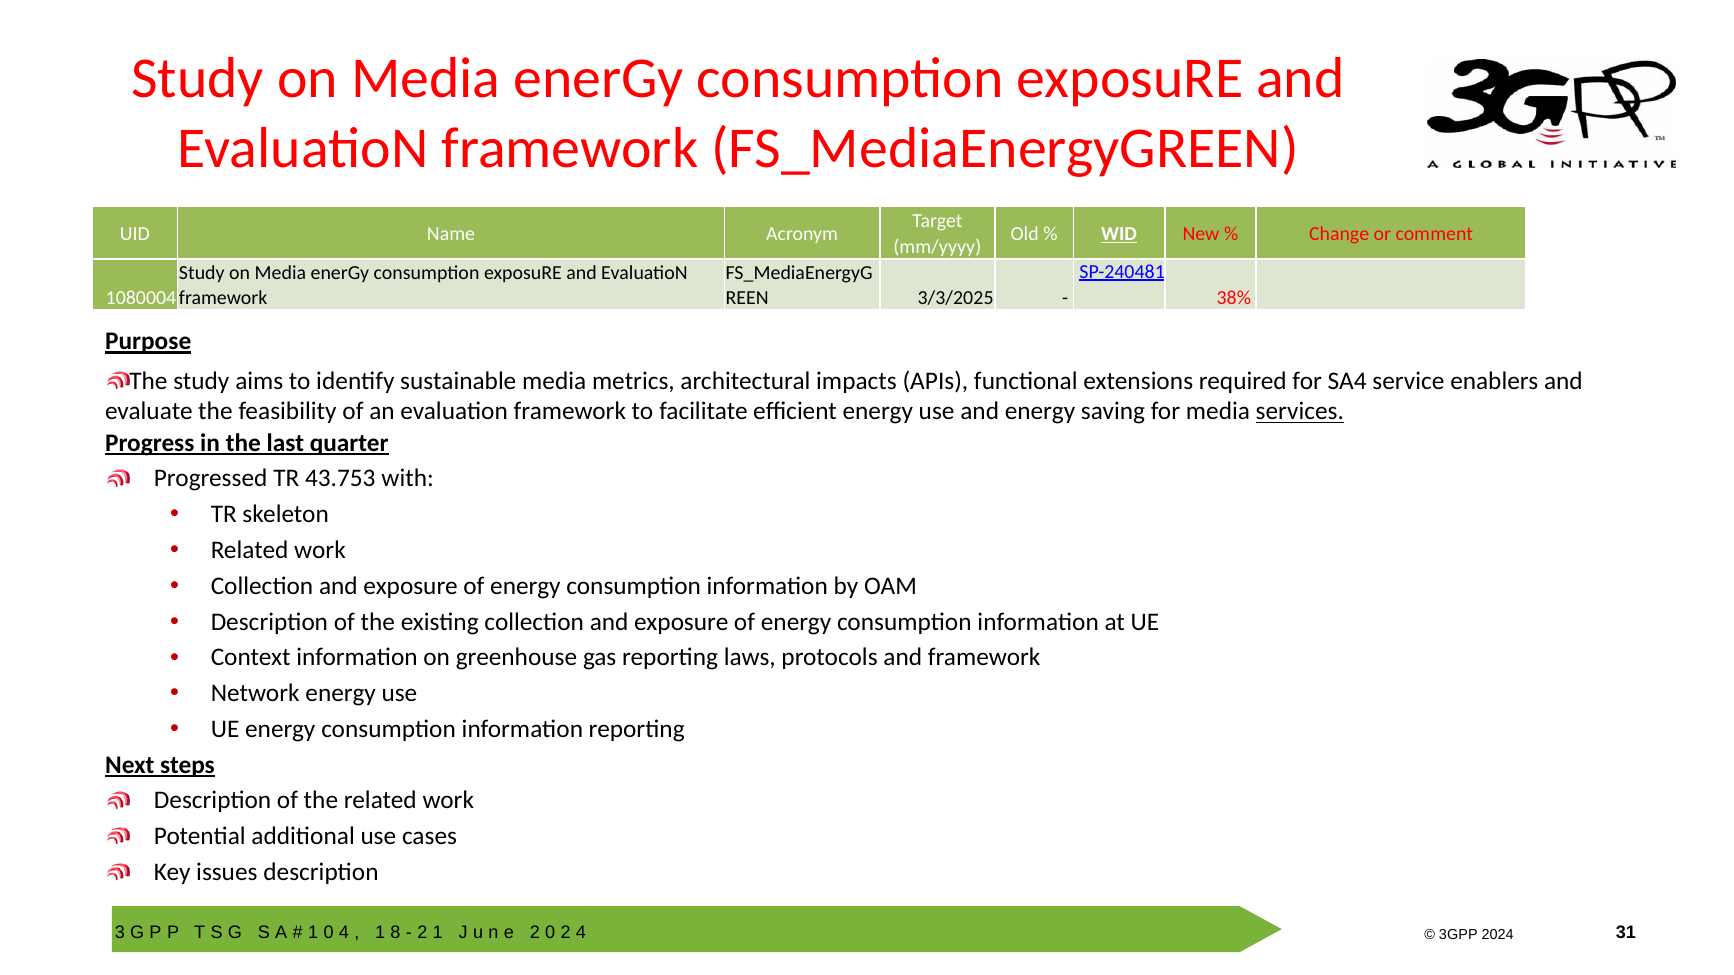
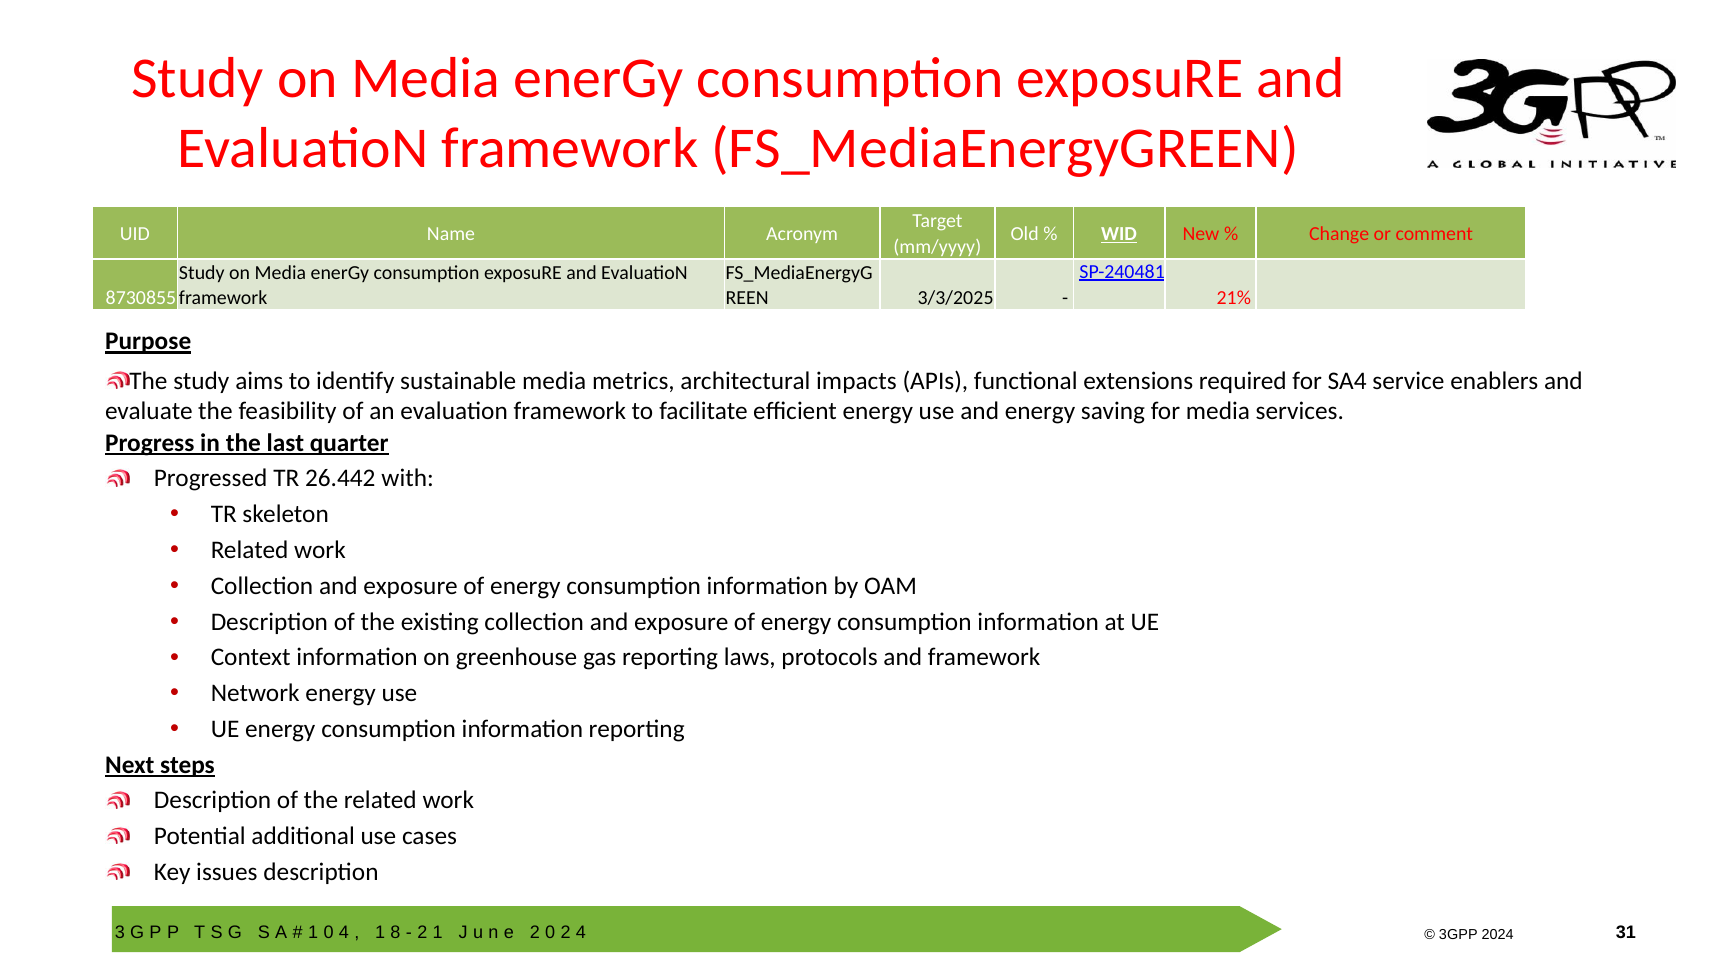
1080004: 1080004 -> 8730855 (141, 298)
38%: 38% -> 21% (1234, 298)
services underline: present -> none (1300, 412)
43.753: 43.753 -> 26.442 (340, 479)
